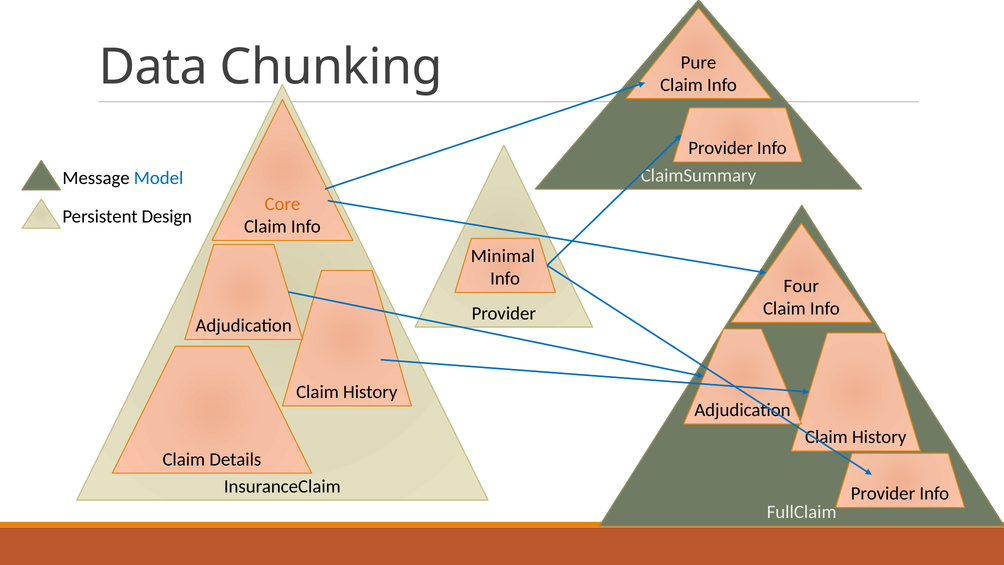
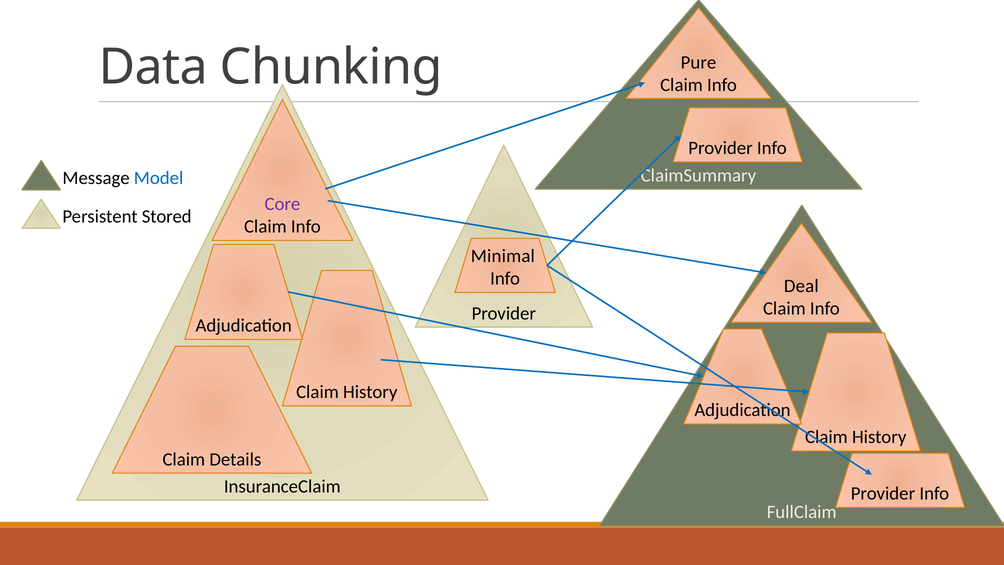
Core colour: orange -> purple (282, 204)
Design: Design -> Stored (167, 216)
Four: Four -> Deal (801, 286)
